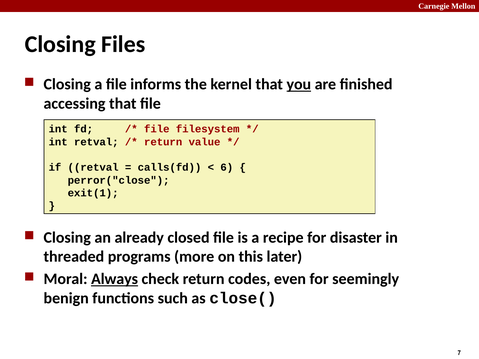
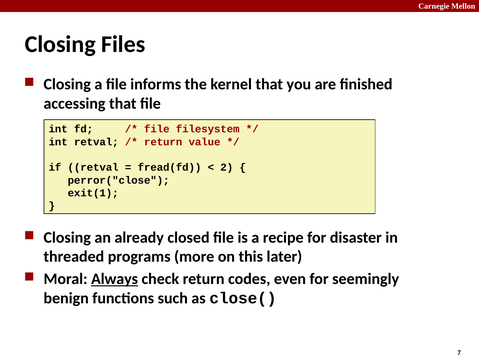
you underline: present -> none (299, 84)
calls(fd: calls(fd -> fread(fd (170, 168)
6: 6 -> 2 (227, 168)
